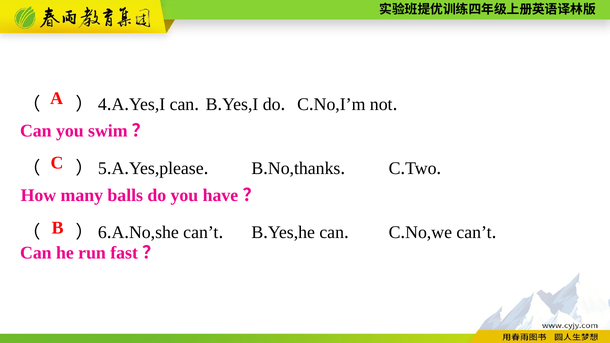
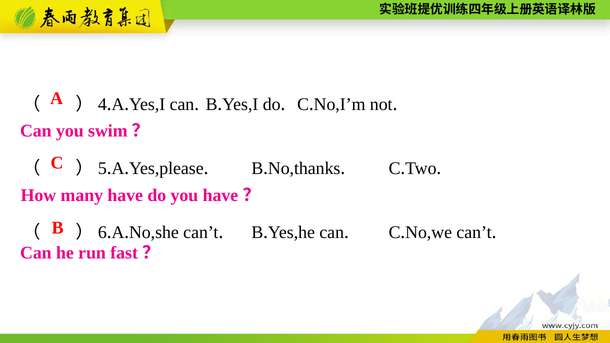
many balls: balls -> have (125, 196)
